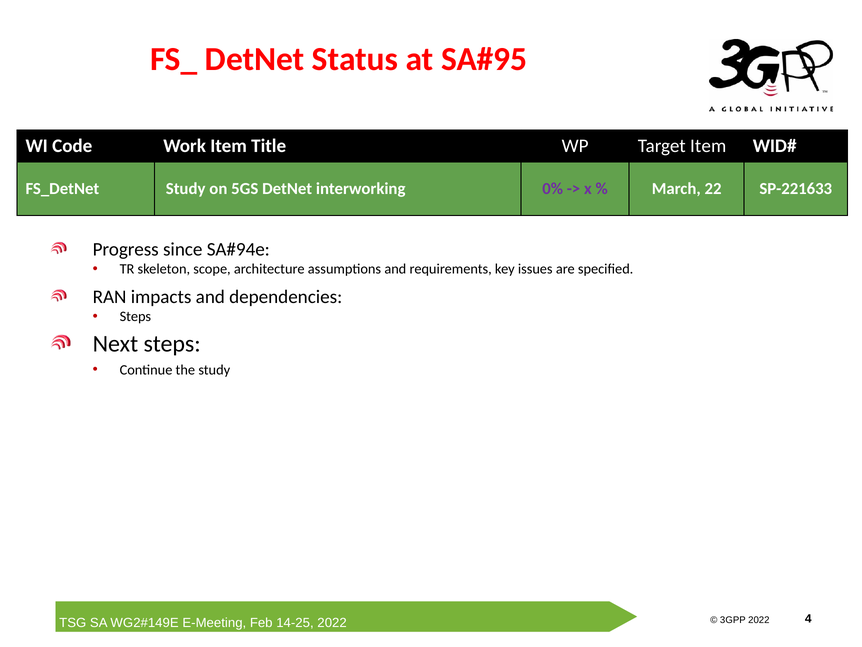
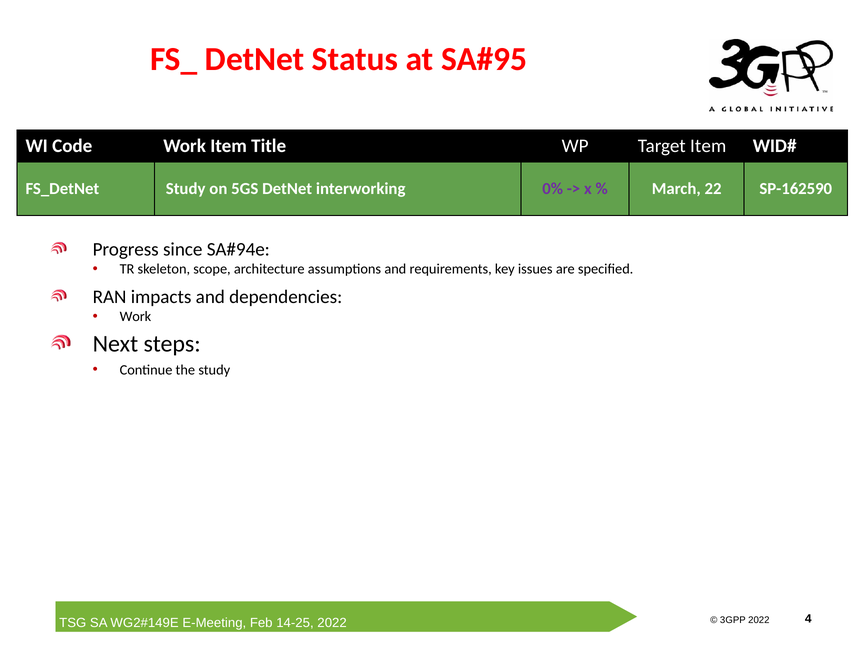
SP-221633: SP-221633 -> SP-162590 (796, 189)
Steps: Steps -> Work (135, 316)
